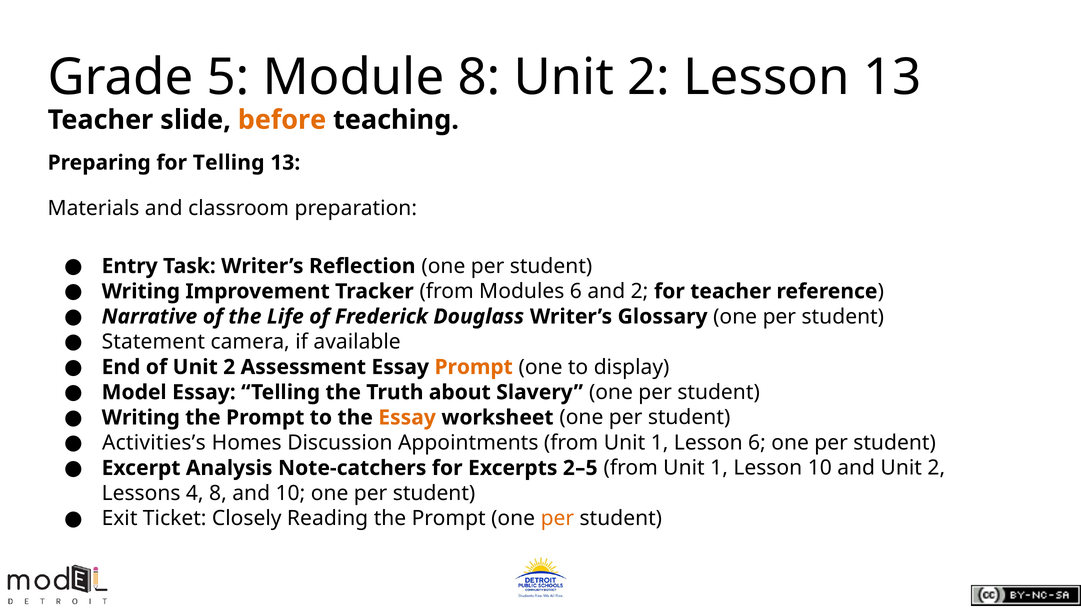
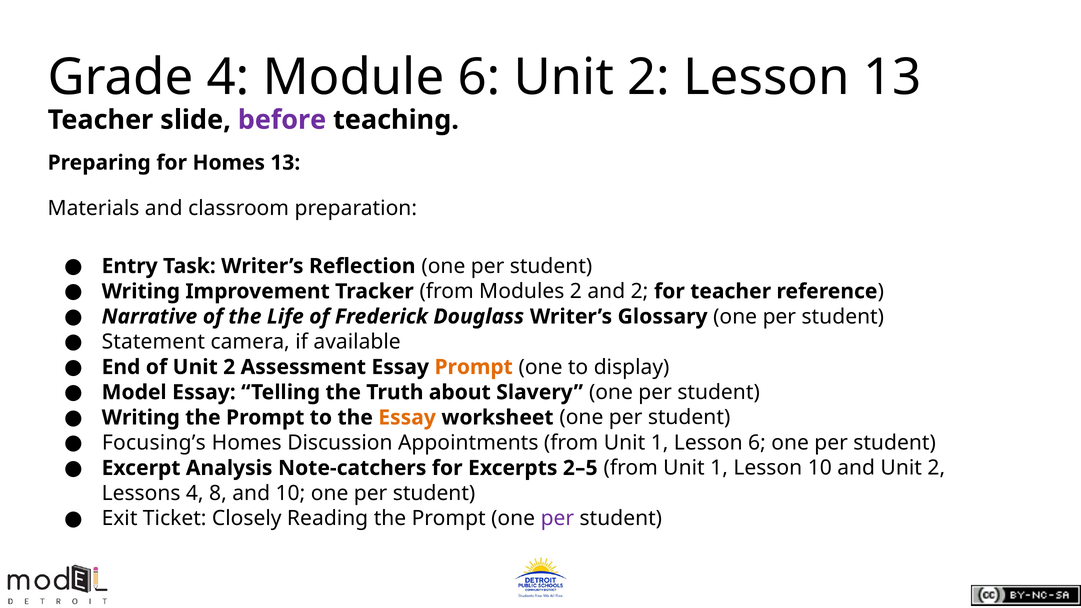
Grade 5: 5 -> 4 (228, 78)
Module 8: 8 -> 6 (479, 78)
before colour: orange -> purple (282, 120)
for Telling: Telling -> Homes (229, 163)
Modules 6: 6 -> 2 (576, 291)
Activities’s: Activities’s -> Focusing’s (154, 443)
per colour: orange -> purple (557, 519)
